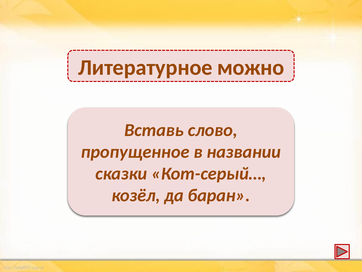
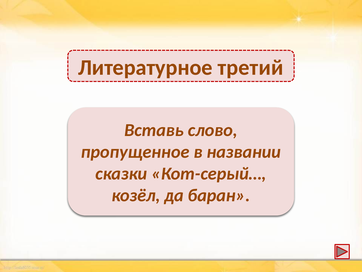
можно: можно -> третий (250, 67)
